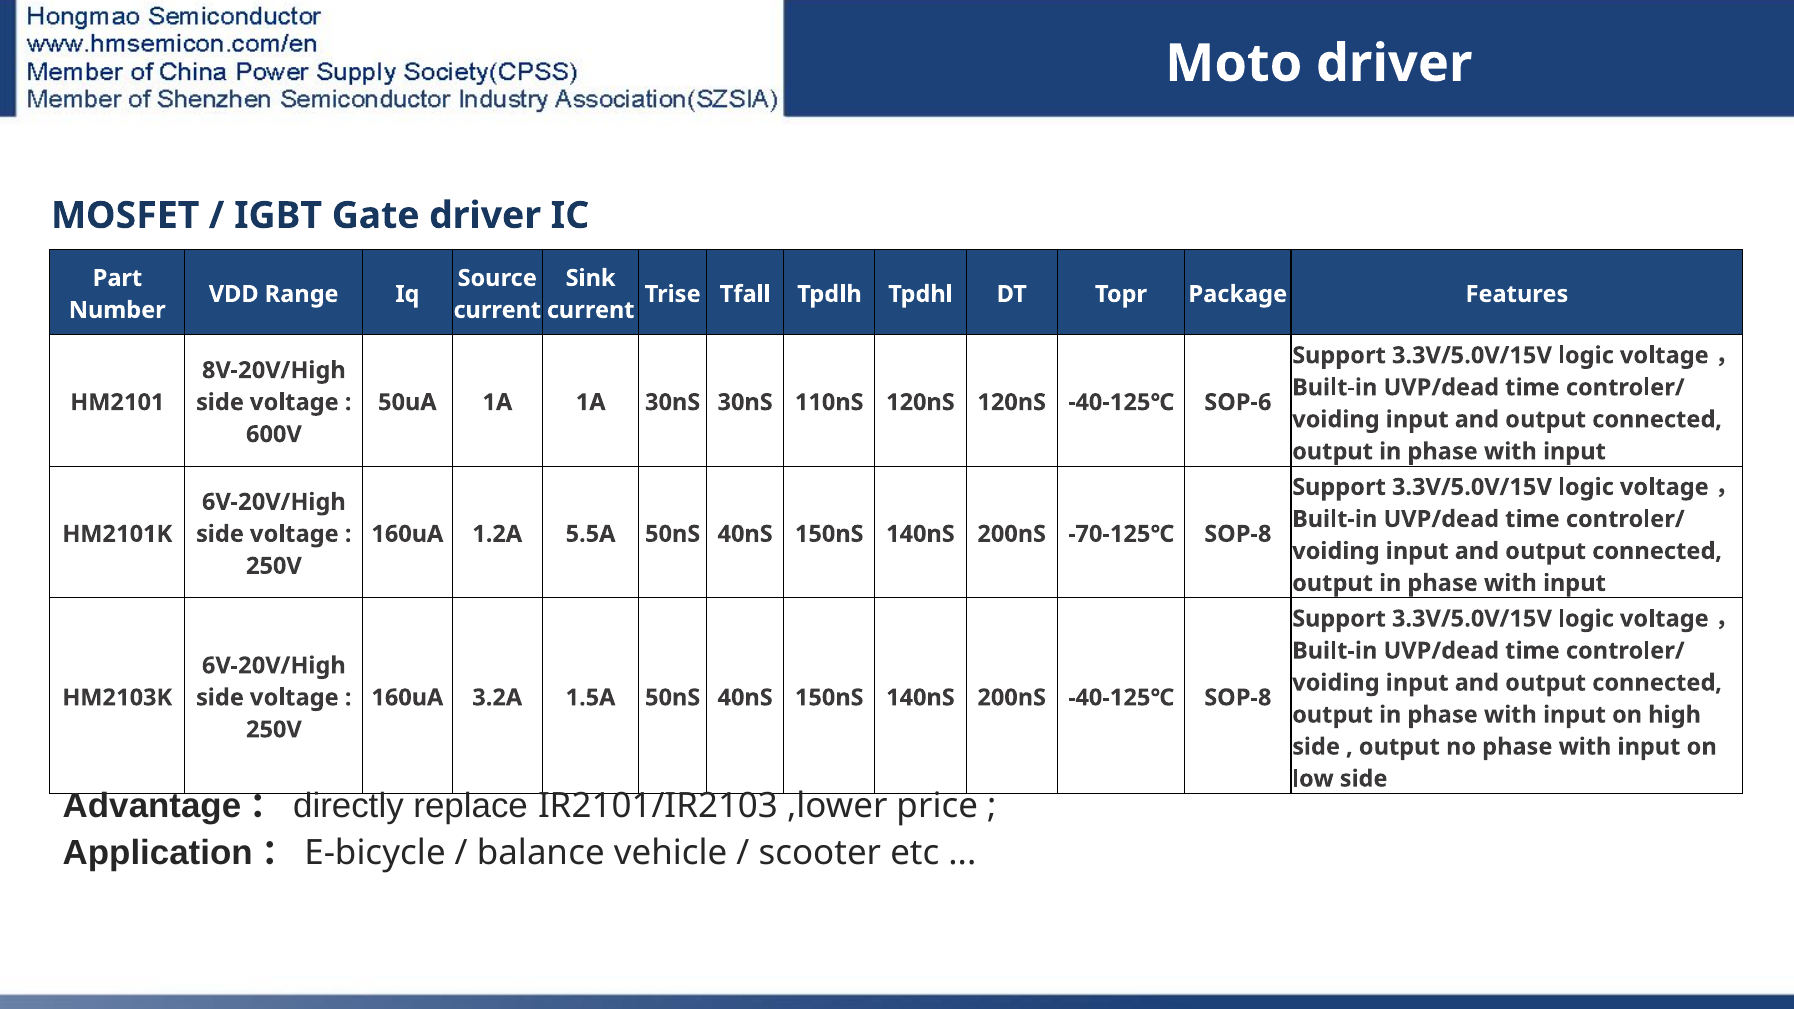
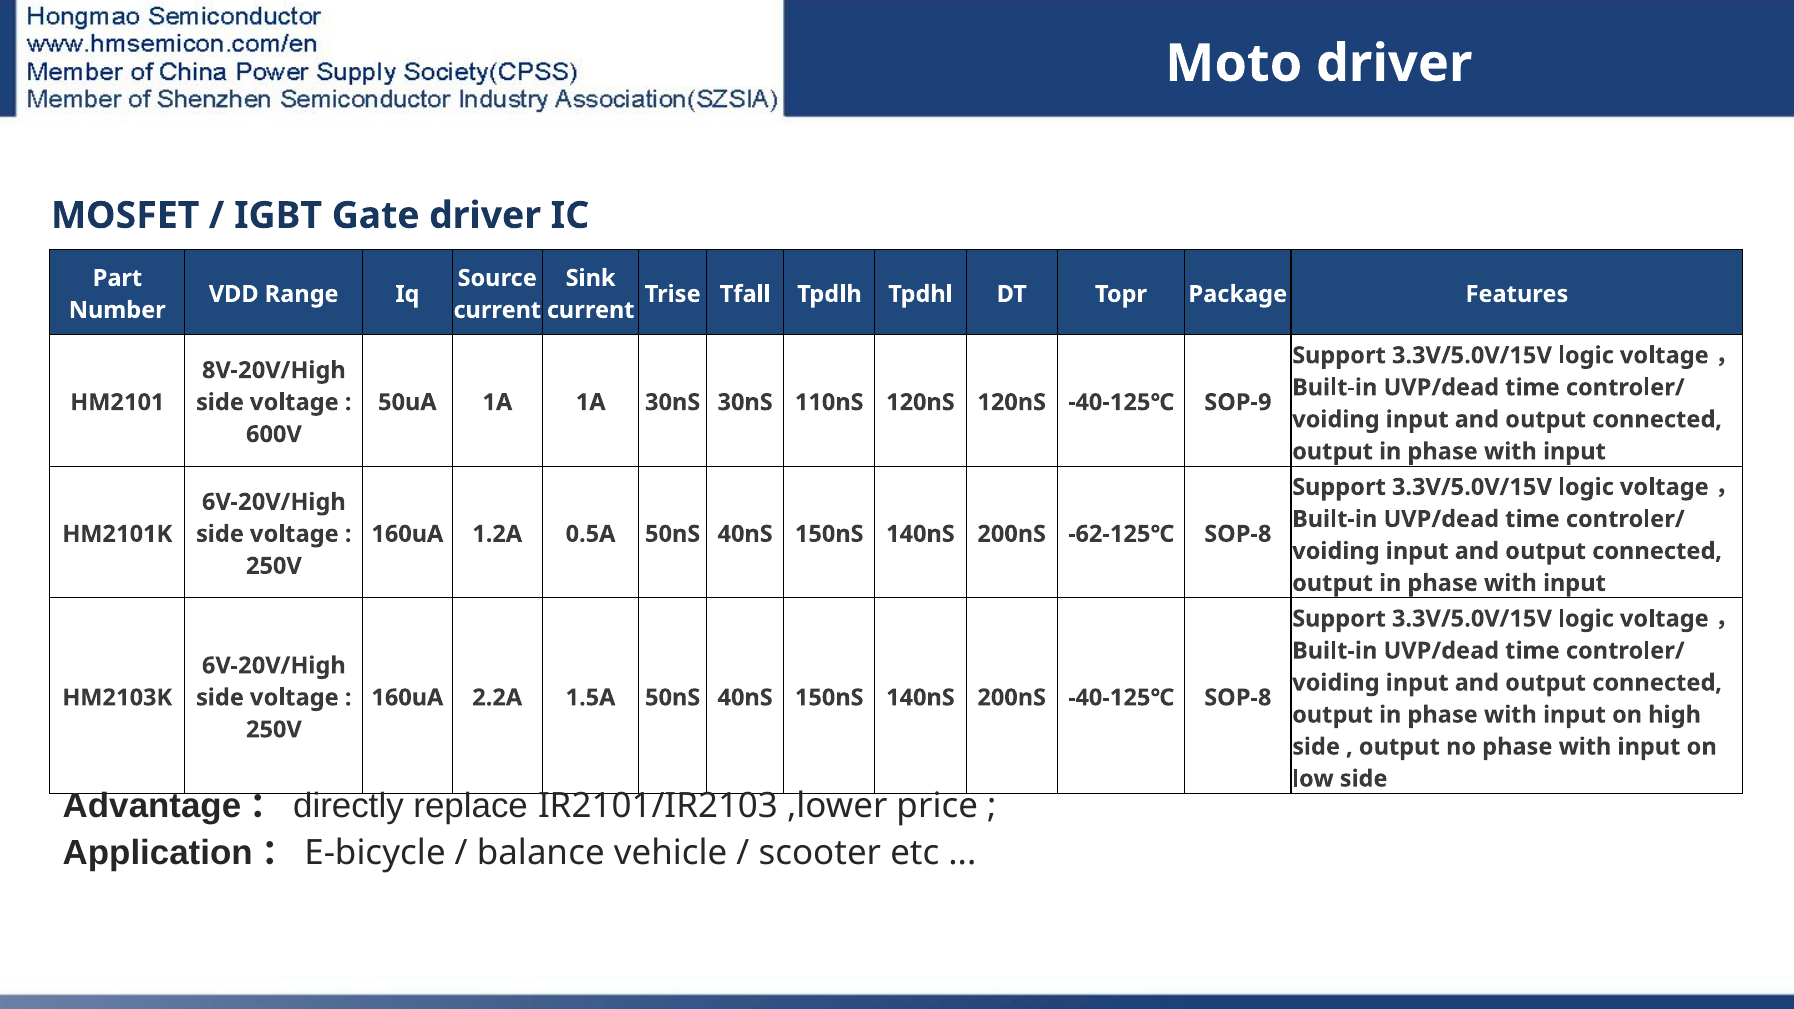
SOP-6: SOP-6 -> SOP-9 (1238, 402)
5.5A: 5.5A -> 0.5A (591, 534)
-70-125℃: -70-125℃ -> -62-125℃ (1121, 534)
3.2A: 3.2A -> 2.2A (497, 698)
